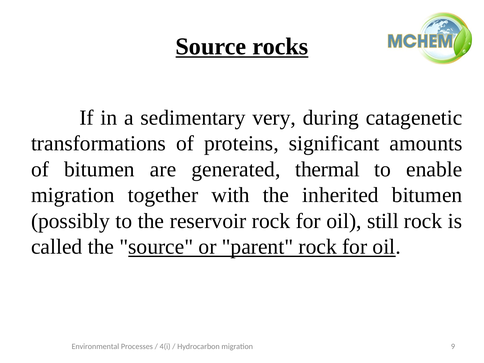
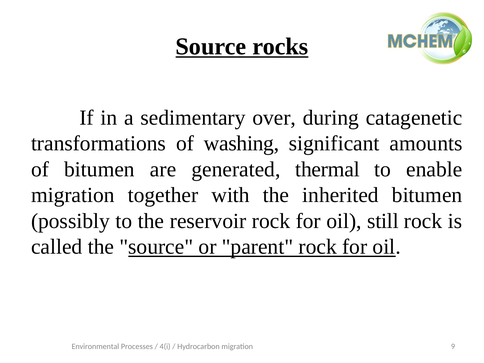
very: very -> over (274, 118)
proteins: proteins -> washing (241, 144)
